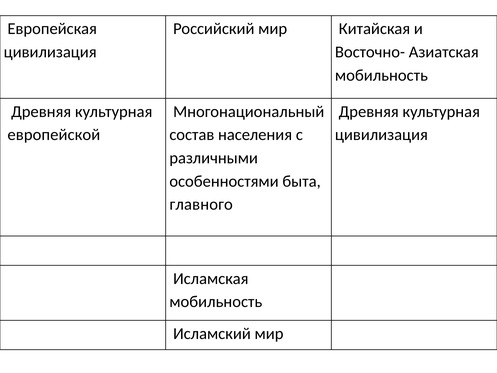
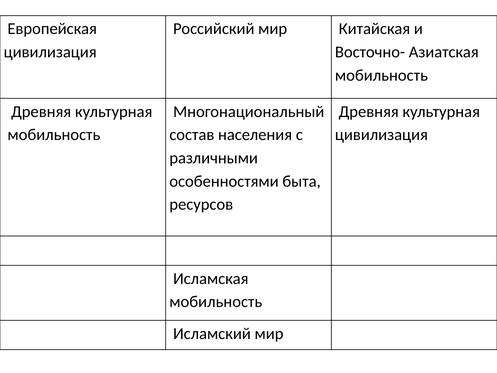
европейской: европейской -> мобильность (54, 135)
главного: главного -> ресурсов (201, 204)
